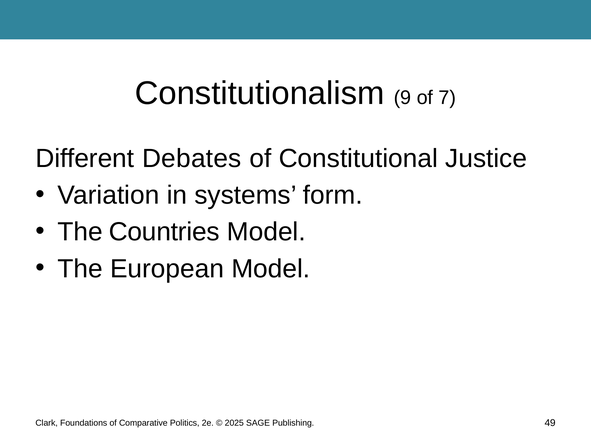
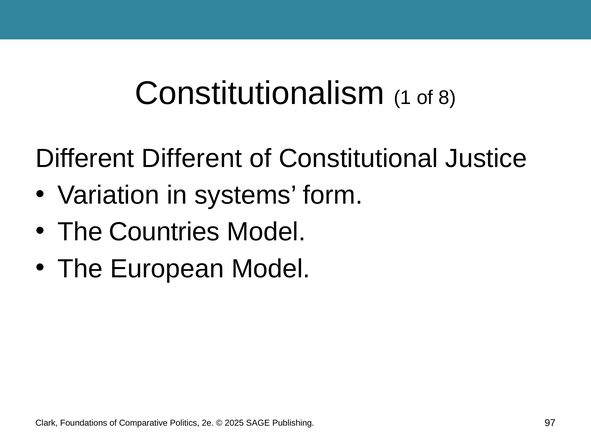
9: 9 -> 1 (402, 98)
7: 7 -> 8 (447, 98)
Different Debates: Debates -> Different (192, 158)
49: 49 -> 97 (550, 423)
